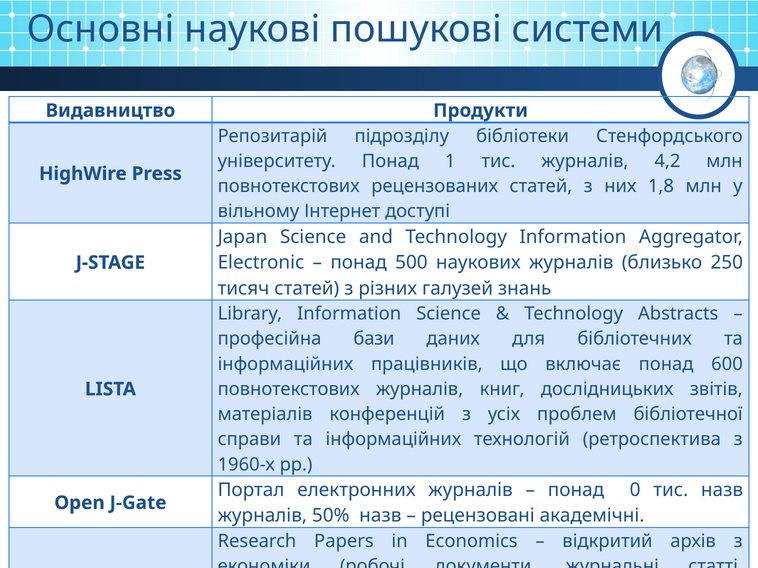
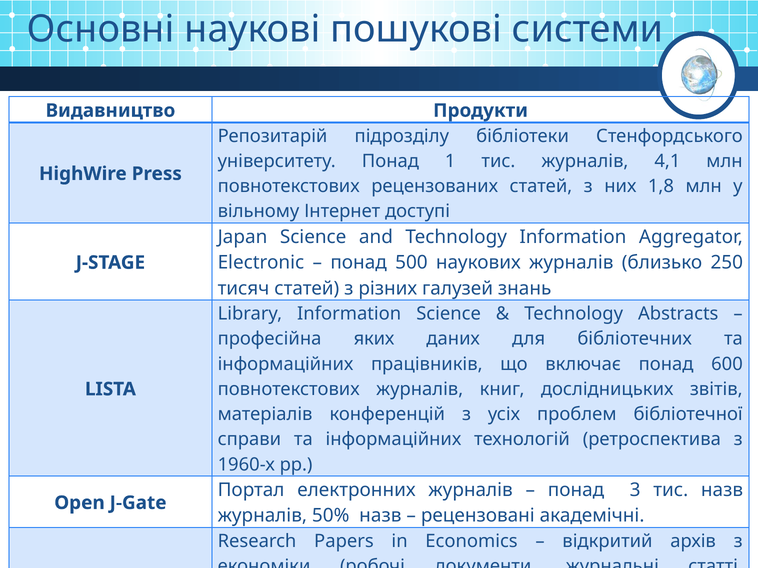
4,2: 4,2 -> 4,1 (667, 161)
професійна бази: бази -> яких (374, 339)
0: 0 -> 3 (635, 490)
